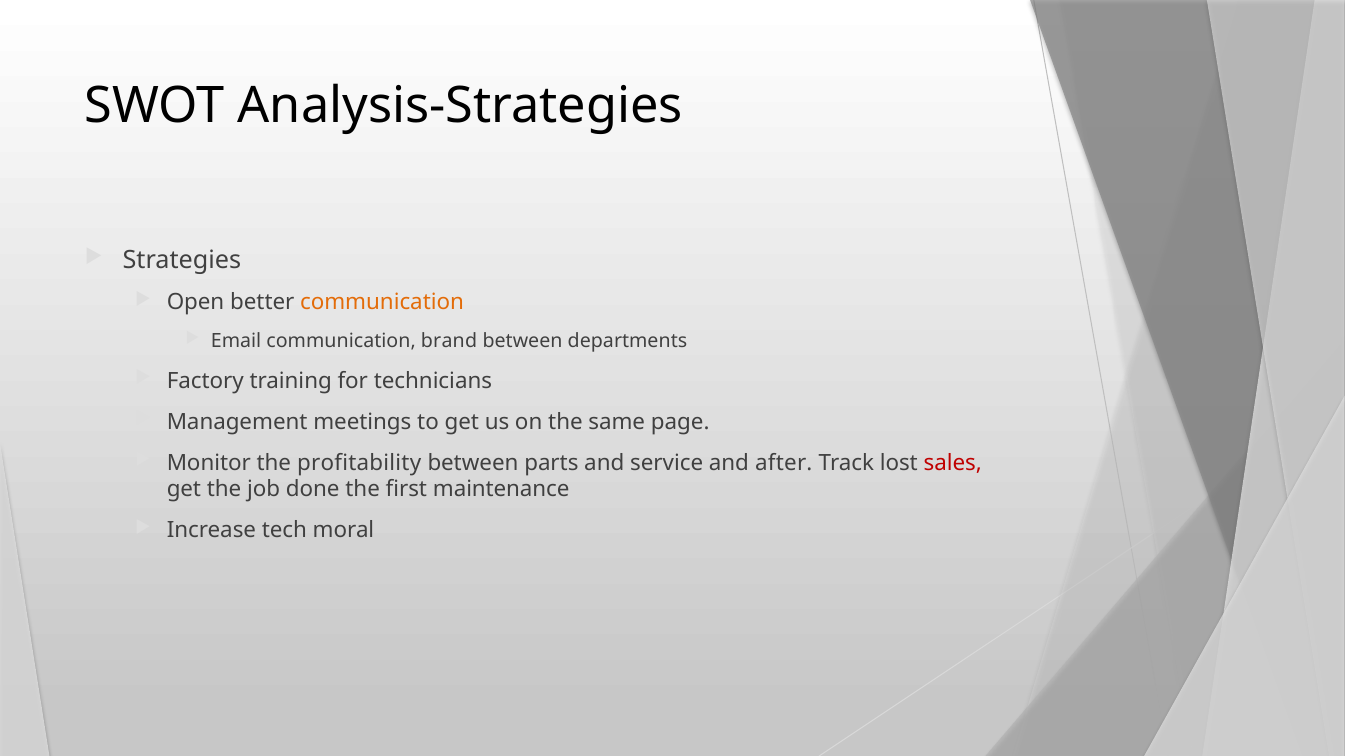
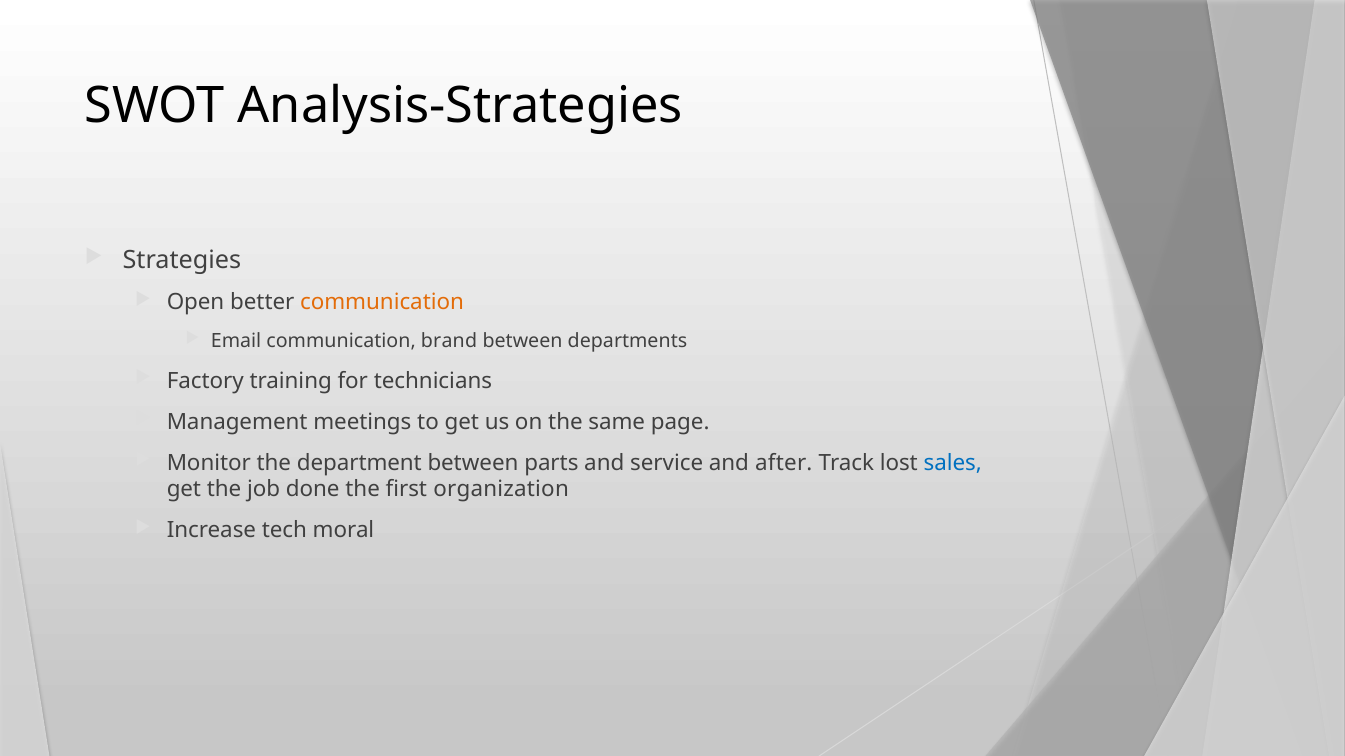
profitability: profitability -> department (359, 463)
sales colour: red -> blue (953, 463)
maintenance: maintenance -> organization (501, 490)
